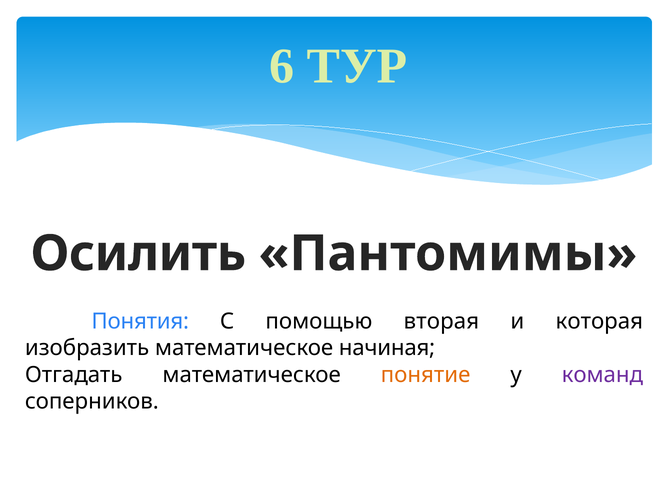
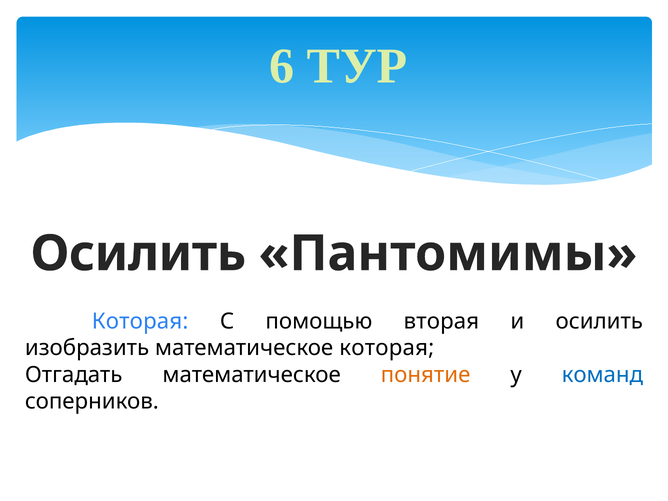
Понятия: Понятия -> Которая (140, 321)
и которая: которая -> осилить (599, 321)
математическое начиная: начиная -> которая (387, 348)
команд colour: purple -> blue (602, 375)
